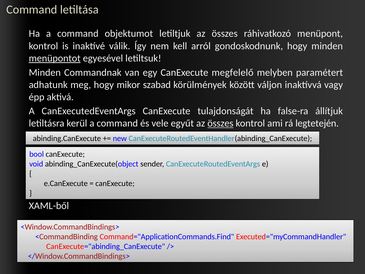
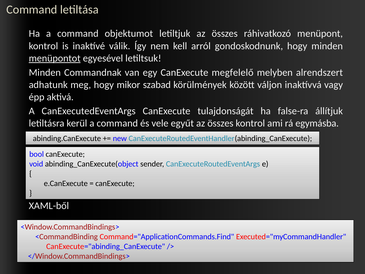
paramétert: paramétert -> alrendszert (319, 72)
összes underline: present -> none (220, 123)
legtetején: legtetején -> egymásba (317, 123)
